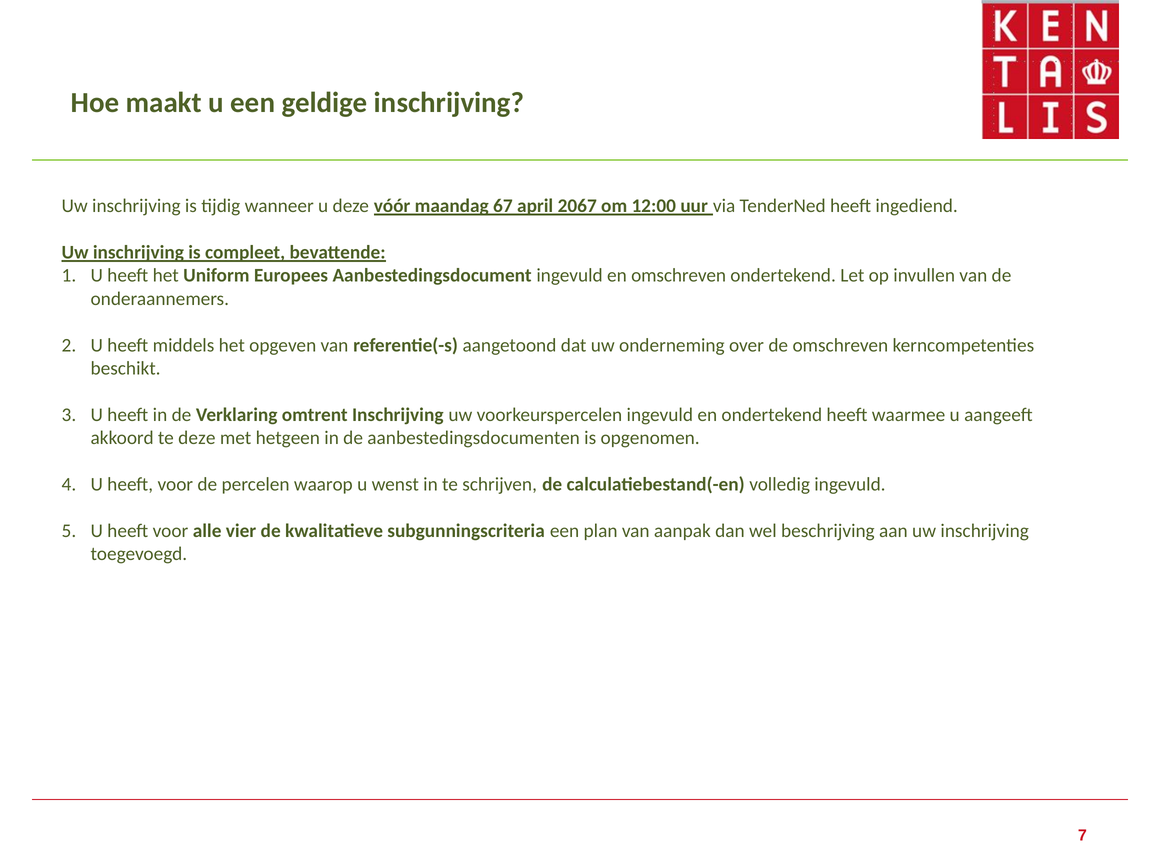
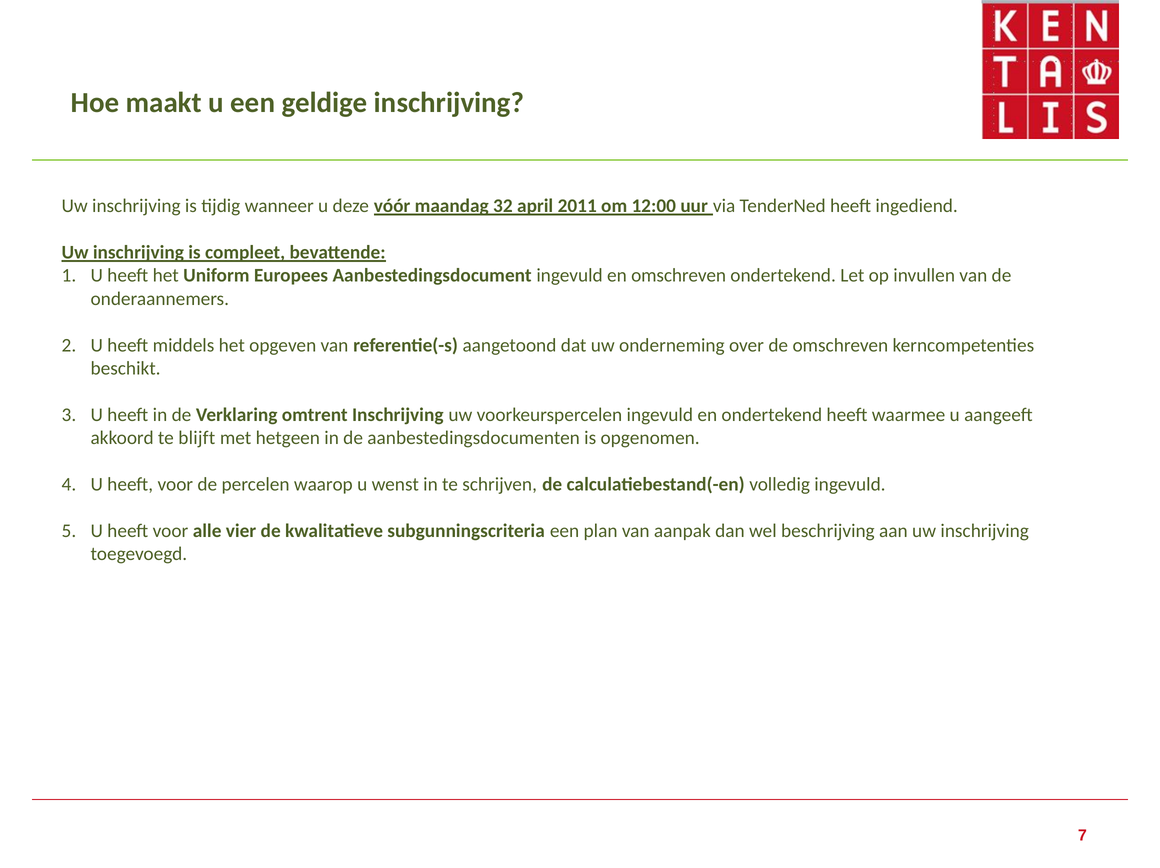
67: 67 -> 32 (503, 206)
2067: 2067 -> 2011 (577, 206)
te deze: deze -> blijft (197, 438)
